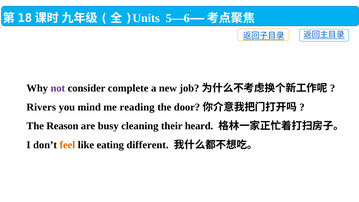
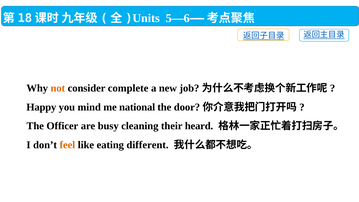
not colour: purple -> orange (58, 88)
Rivers: Rivers -> Happy (41, 107)
reading: reading -> national (137, 107)
Reason: Reason -> Officer (62, 126)
